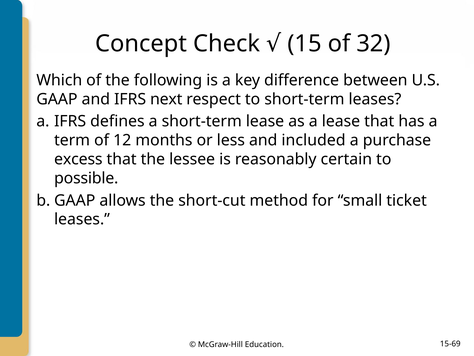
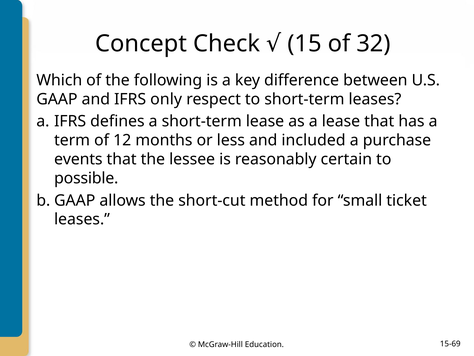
next: next -> only (166, 99)
excess: excess -> events (78, 159)
